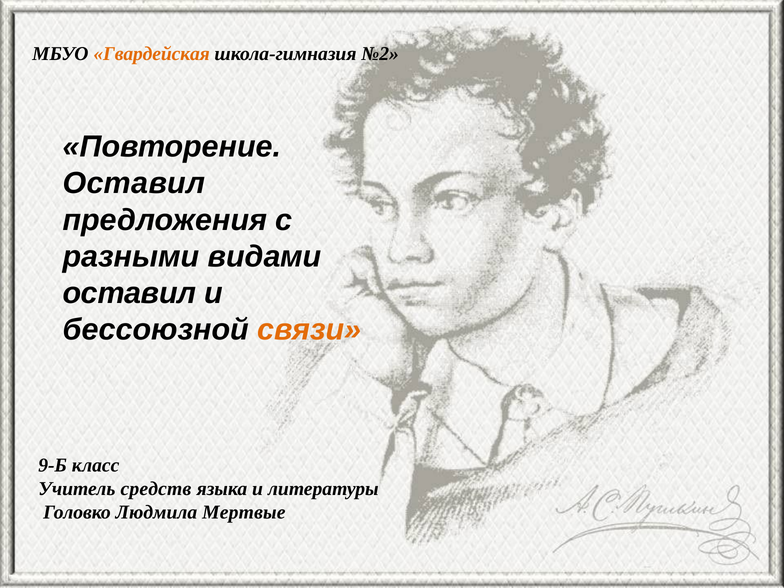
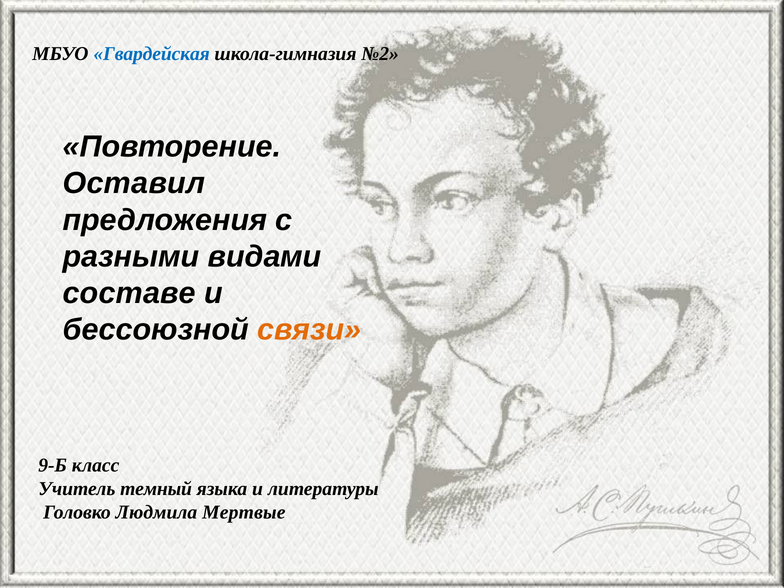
Гвардейская colour: orange -> blue (152, 54)
оставил: оставил -> составе (129, 293)
средств: средств -> темный (156, 489)
